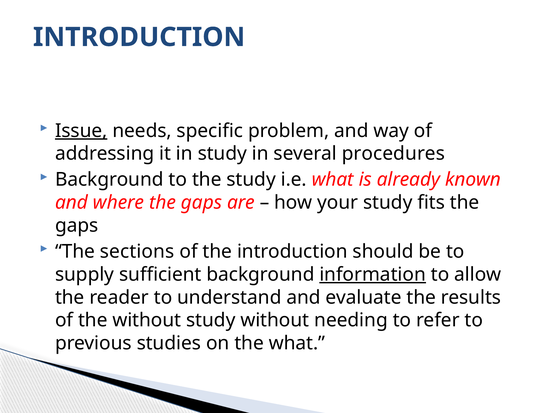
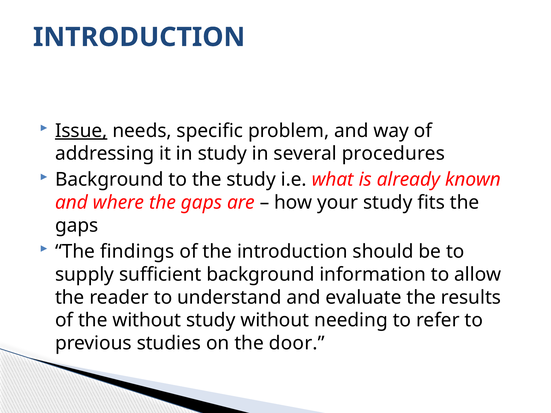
sections: sections -> findings (137, 252)
information underline: present -> none (373, 275)
the what: what -> door (297, 343)
